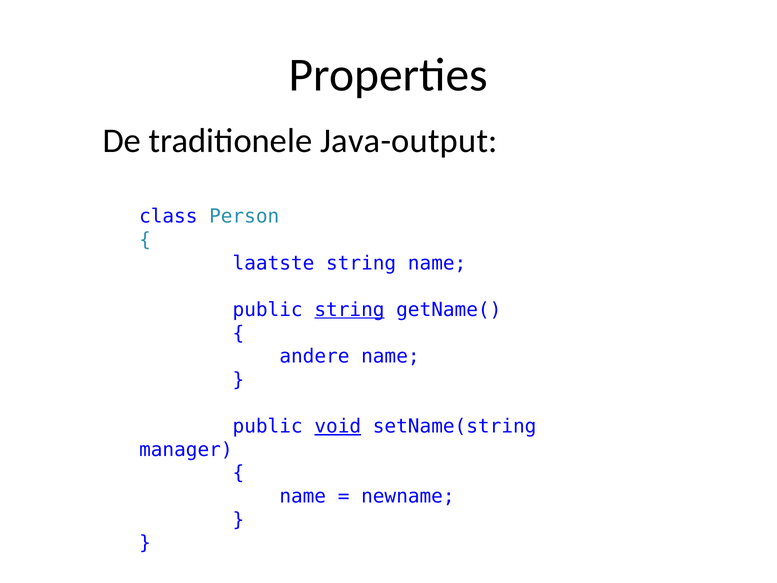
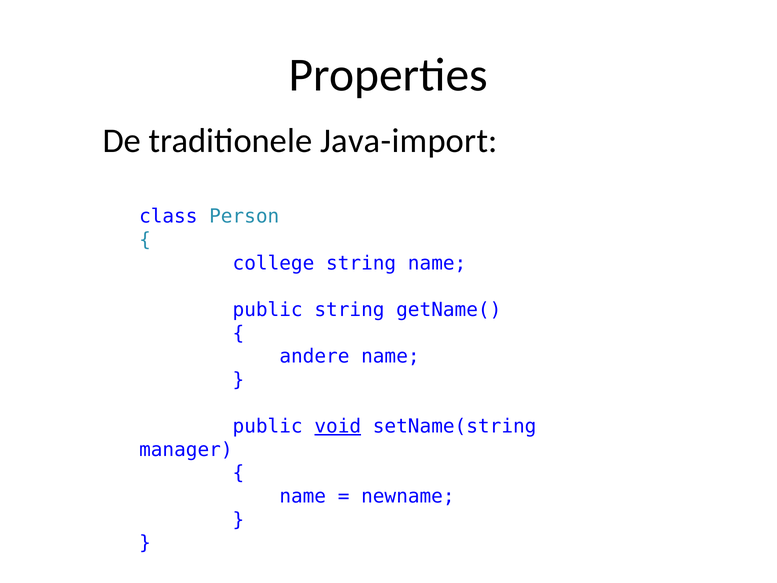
Java-output: Java-output -> Java-import (409, 141)
laatste: laatste -> college (273, 263)
string underline: present -> none (349, 310)
